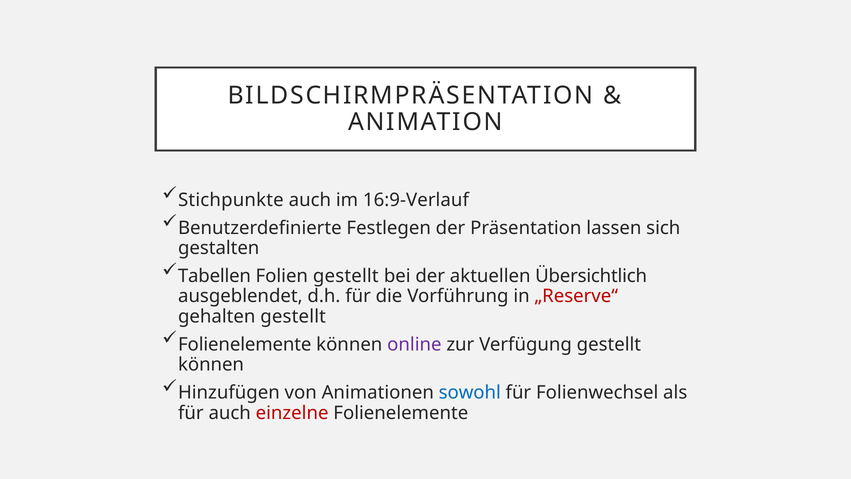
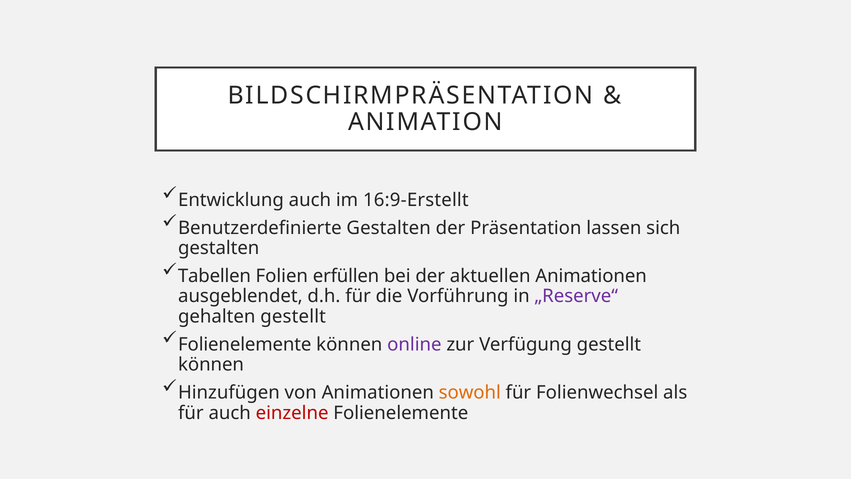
Stichpunkte: Stichpunkte -> Entwicklung (231, 200)
16:9-Verlauf: 16:9-Verlauf -> 16:9-Erstellt (416, 200)
Benutzerdefinierte Festlegen: Festlegen -> Gestalten (389, 228)
Folien gestellt: gestellt -> erfüllen (346, 276)
aktuellen Übersichtlich: Übersichtlich -> Animationen (591, 276)
„Reserve“ colour: red -> purple (576, 296)
sowohl colour: blue -> orange (470, 392)
